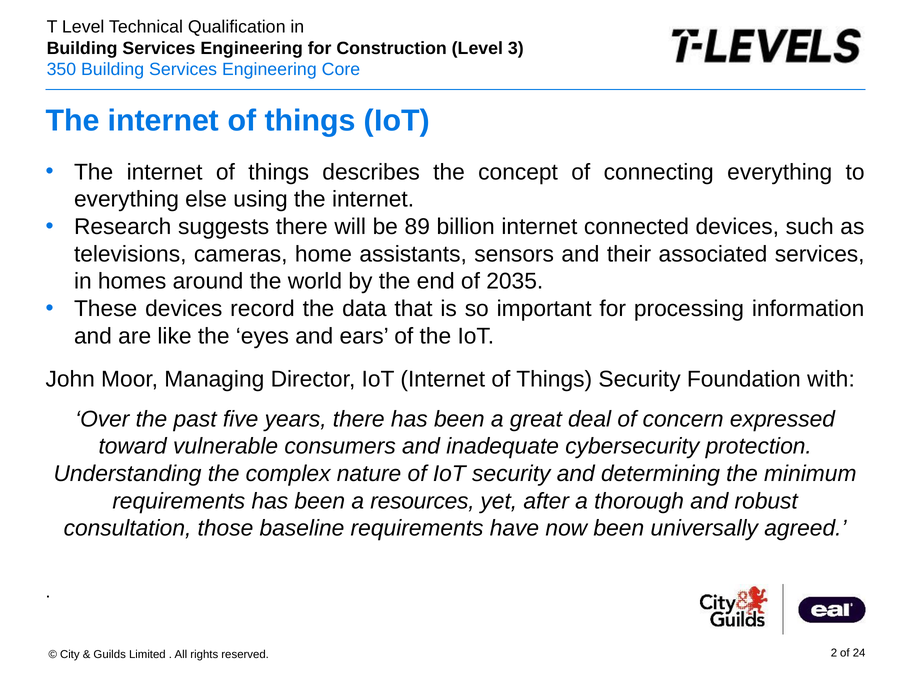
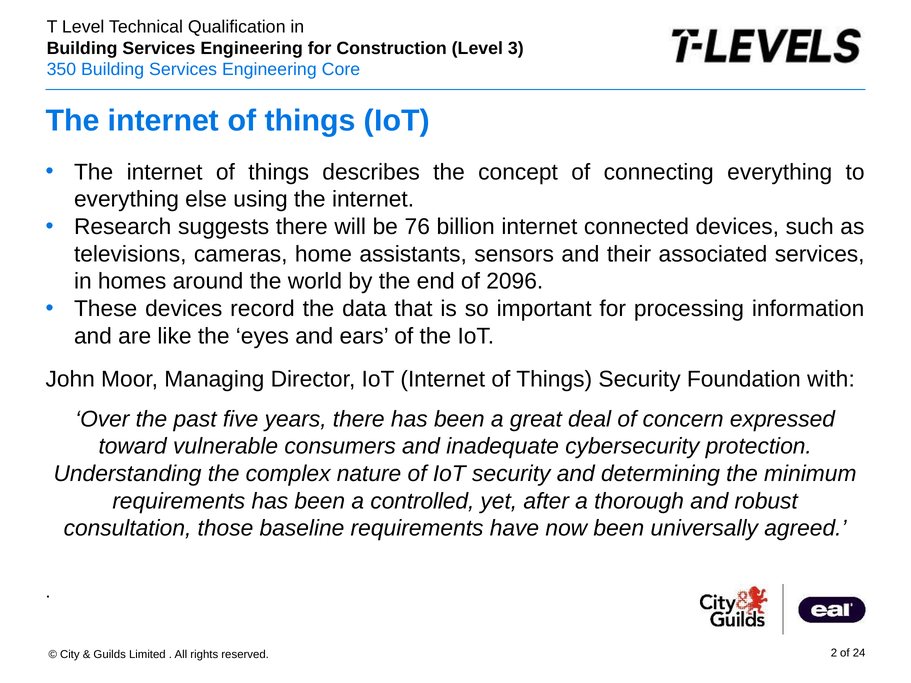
89: 89 -> 76 (417, 227)
2035: 2035 -> 2096 (515, 282)
resources: resources -> controlled (422, 501)
